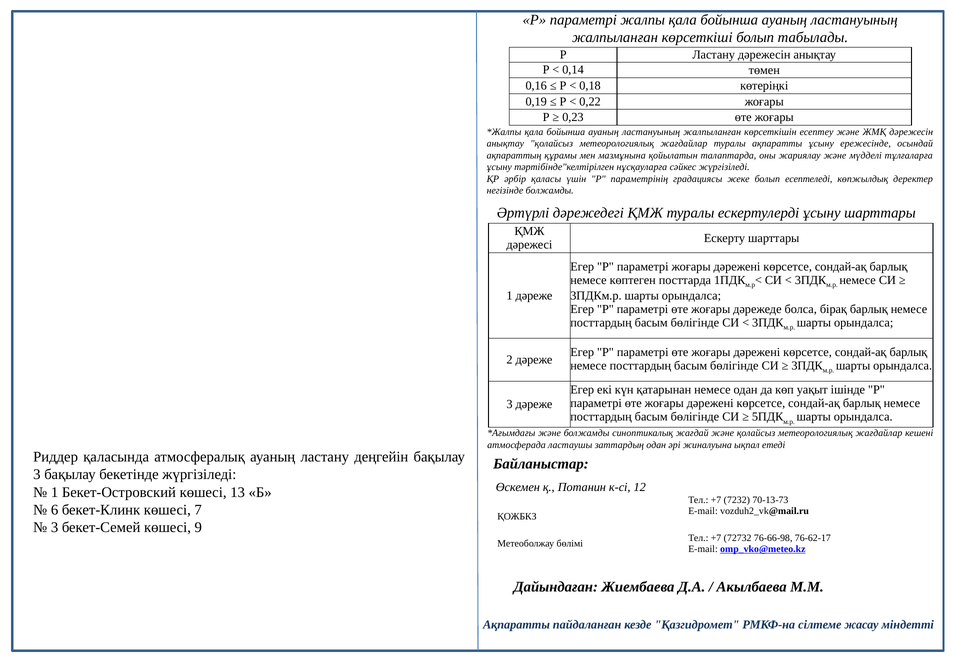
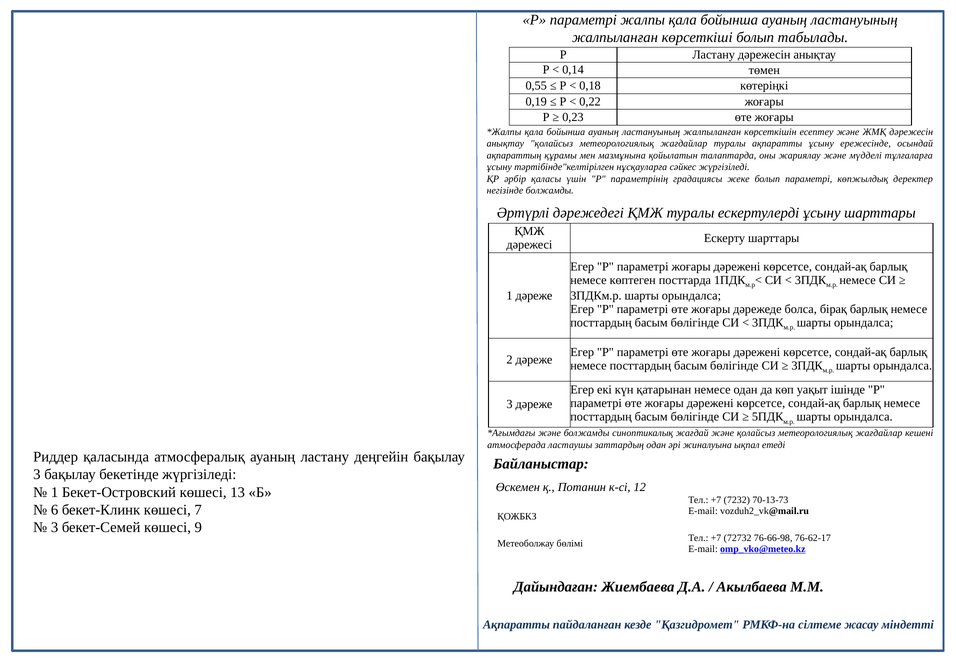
0,16: 0,16 -> 0,55 (536, 86)
болып есептеледі: есептеледі -> параметрі (809, 179)
